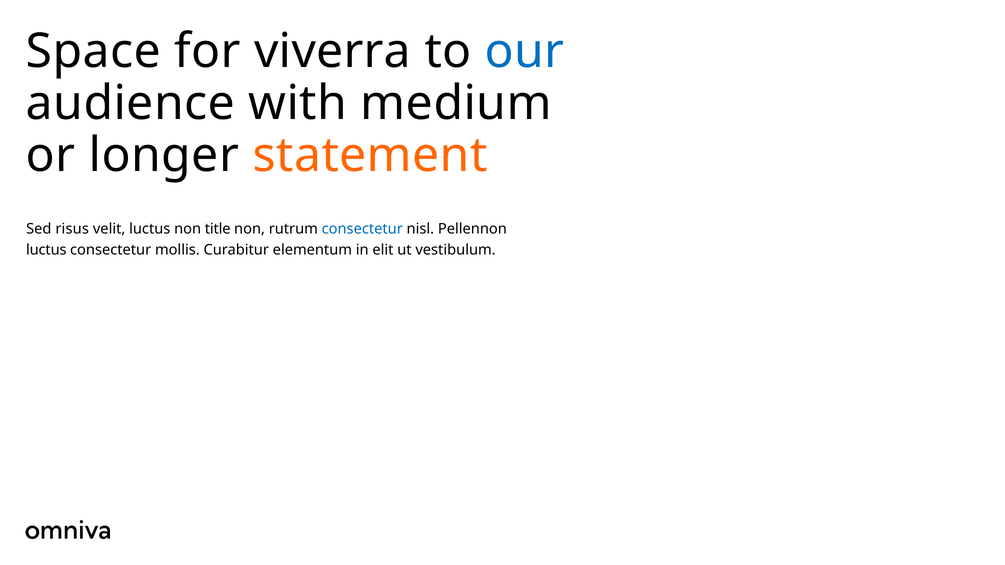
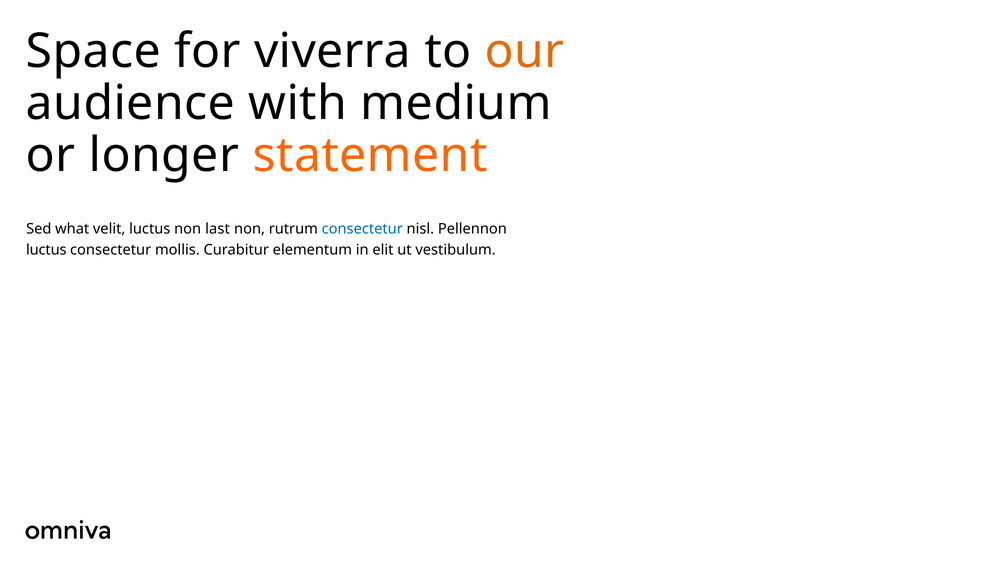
our colour: blue -> orange (525, 52)
risus: risus -> what (72, 229)
title: title -> last (218, 229)
